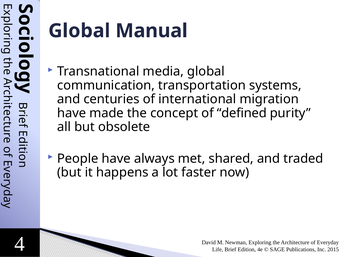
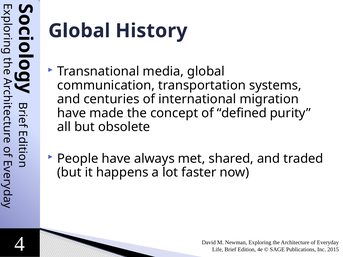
Manual: Manual -> History (151, 31)
